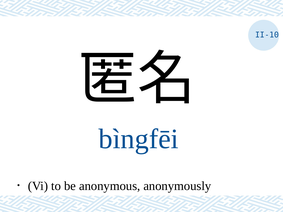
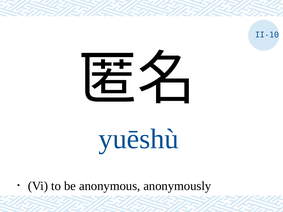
bìngfēi: bìngfēi -> yuēshù (139, 139)
